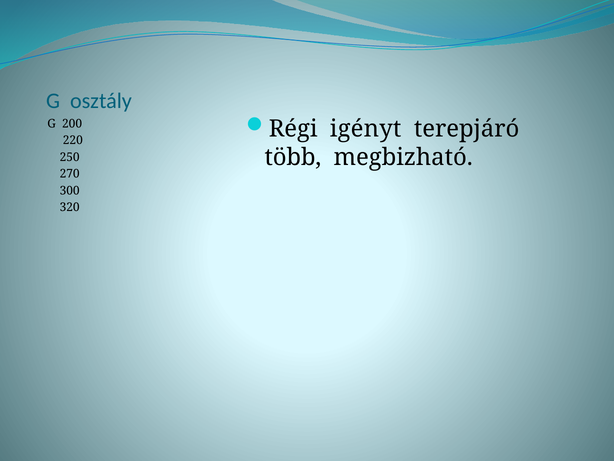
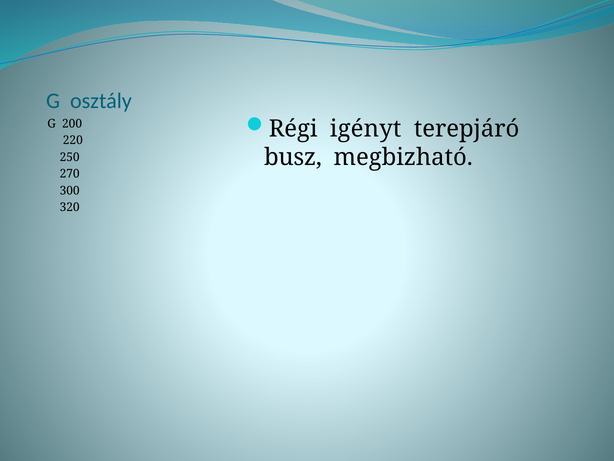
több: több -> busz (293, 157)
